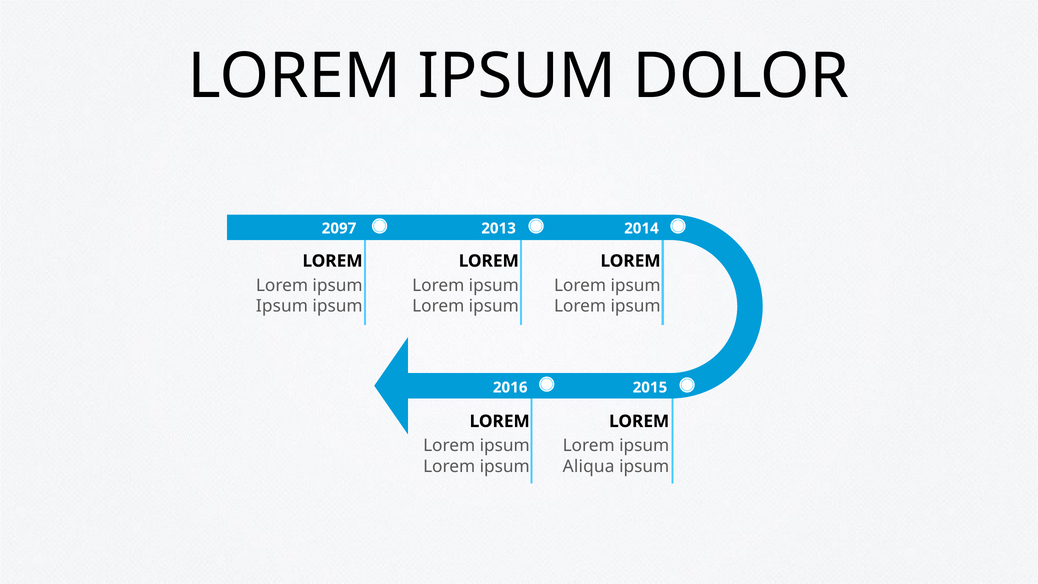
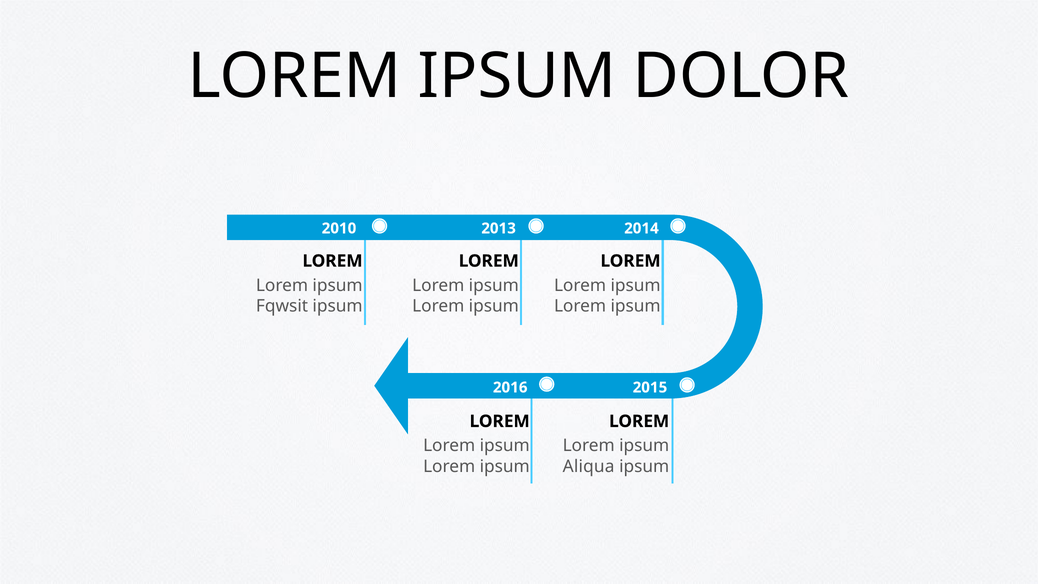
2097: 2097 -> 2010 (339, 228)
Ipsum: Ipsum -> Fqwsit (282, 306)
